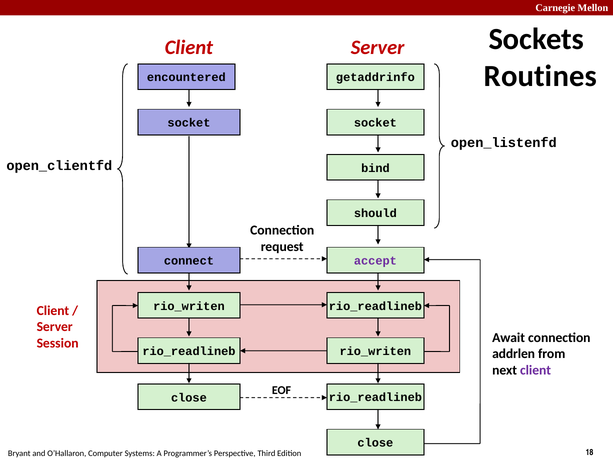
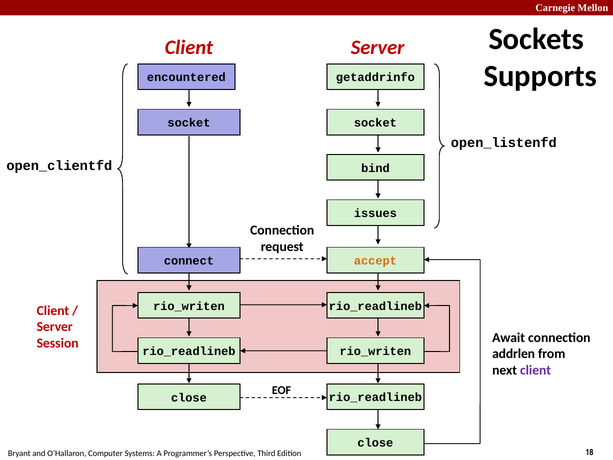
Routines: Routines -> Supports (540, 76)
should: should -> issues (375, 213)
accept colour: purple -> orange (375, 261)
